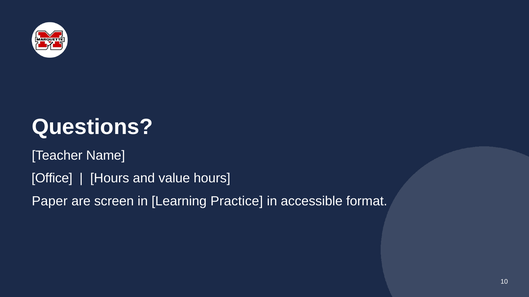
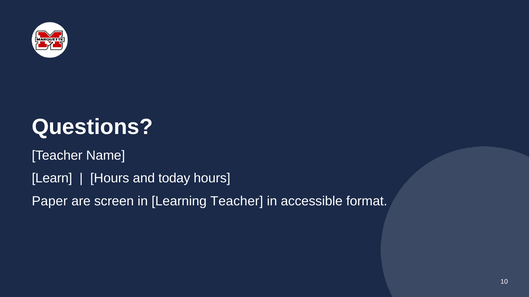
Office: Office -> Learn (52, 179)
value: value -> today (174, 179)
Learning Practice: Practice -> Teacher (237, 202)
